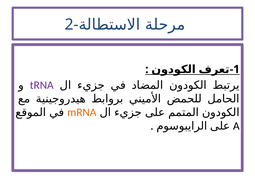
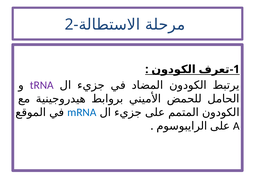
mRNA colour: orange -> blue (82, 112)
